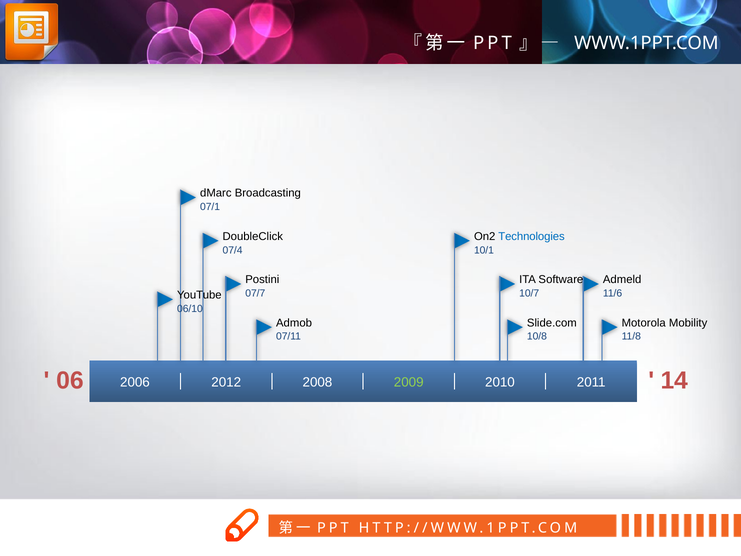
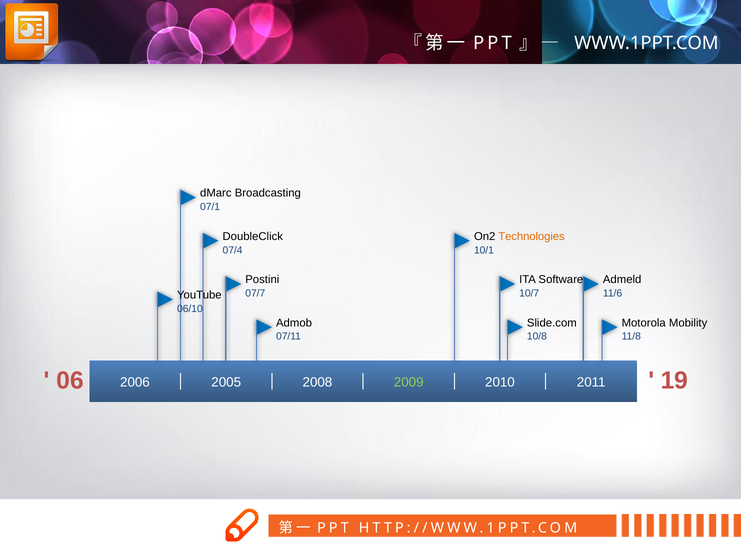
Technologies colour: blue -> orange (531, 236)
2012: 2012 -> 2005 (226, 382)
14: 14 -> 19 (674, 381)
